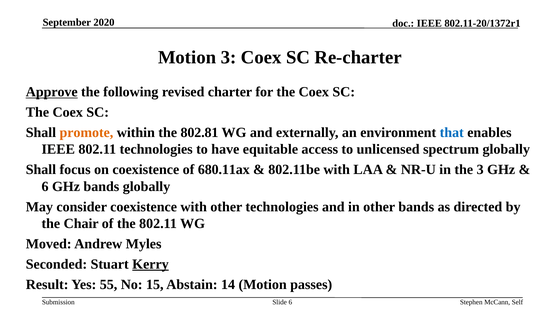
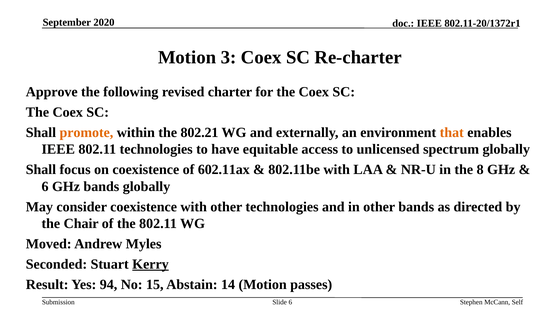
Approve underline: present -> none (52, 92)
802.81: 802.81 -> 802.21 (199, 133)
that colour: blue -> orange (452, 133)
680.11ax: 680.11ax -> 602.11ax (224, 170)
the 3: 3 -> 8 (480, 170)
55: 55 -> 94 (109, 284)
